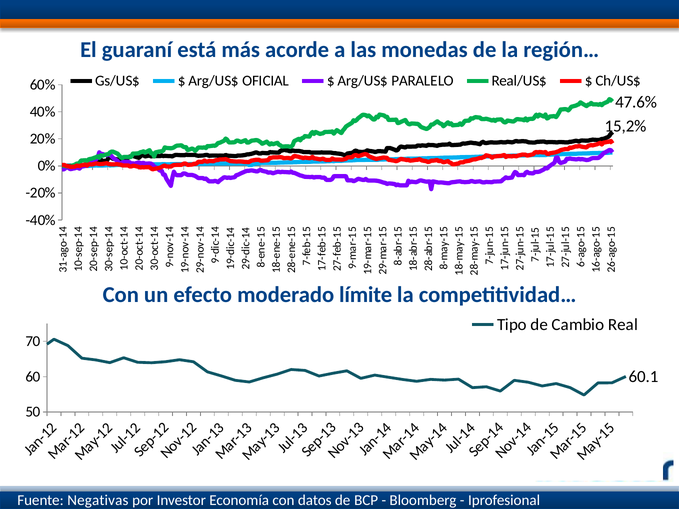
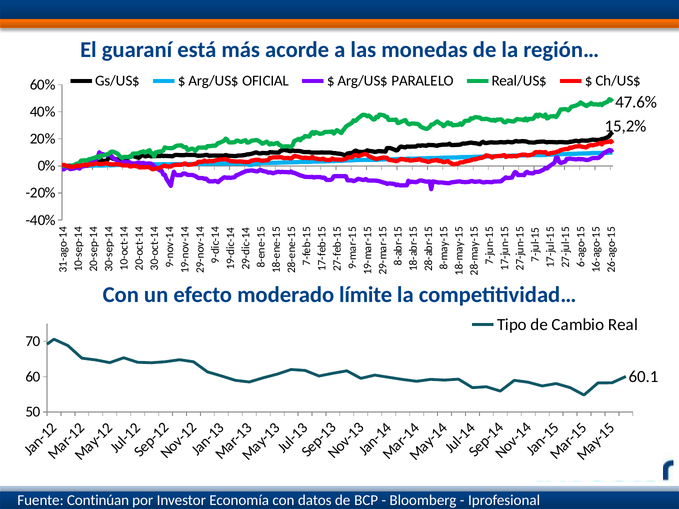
Negativas: Negativas -> Continúan (98, 501)
